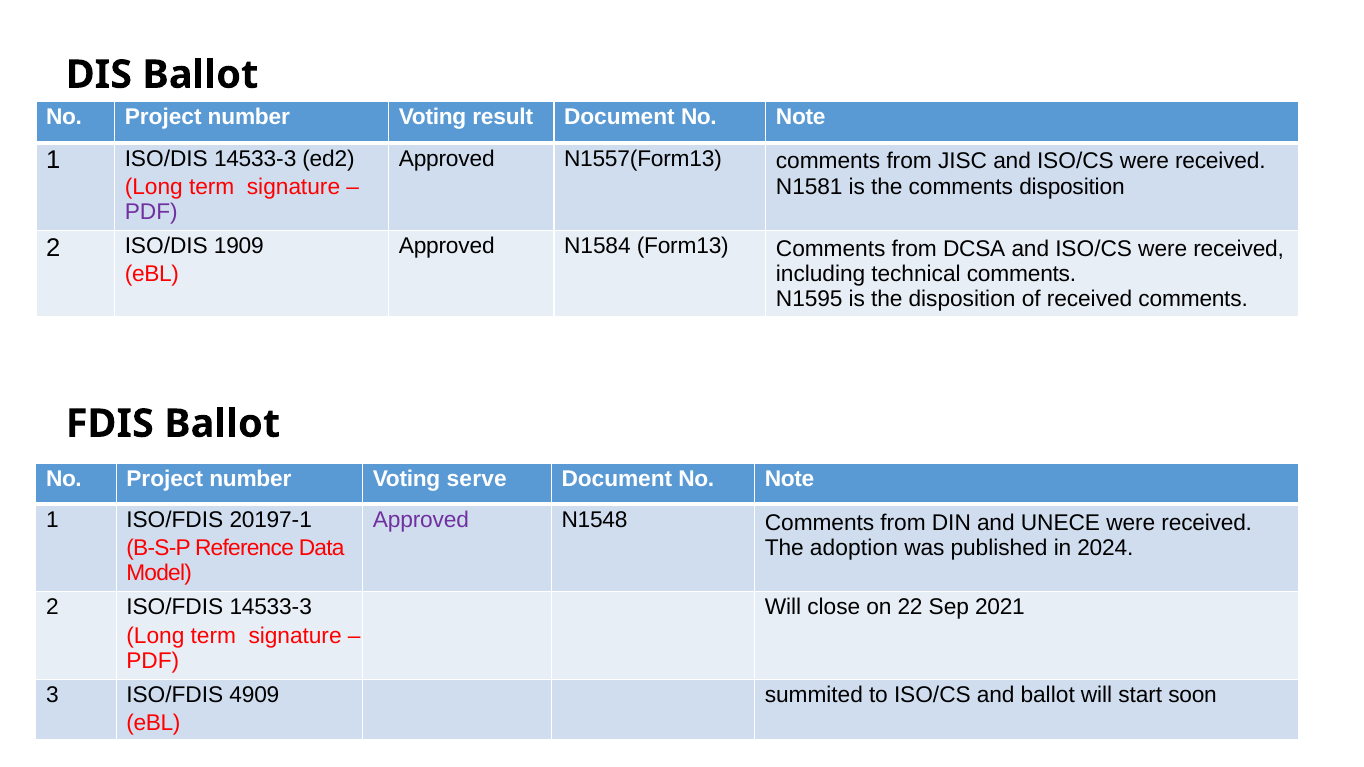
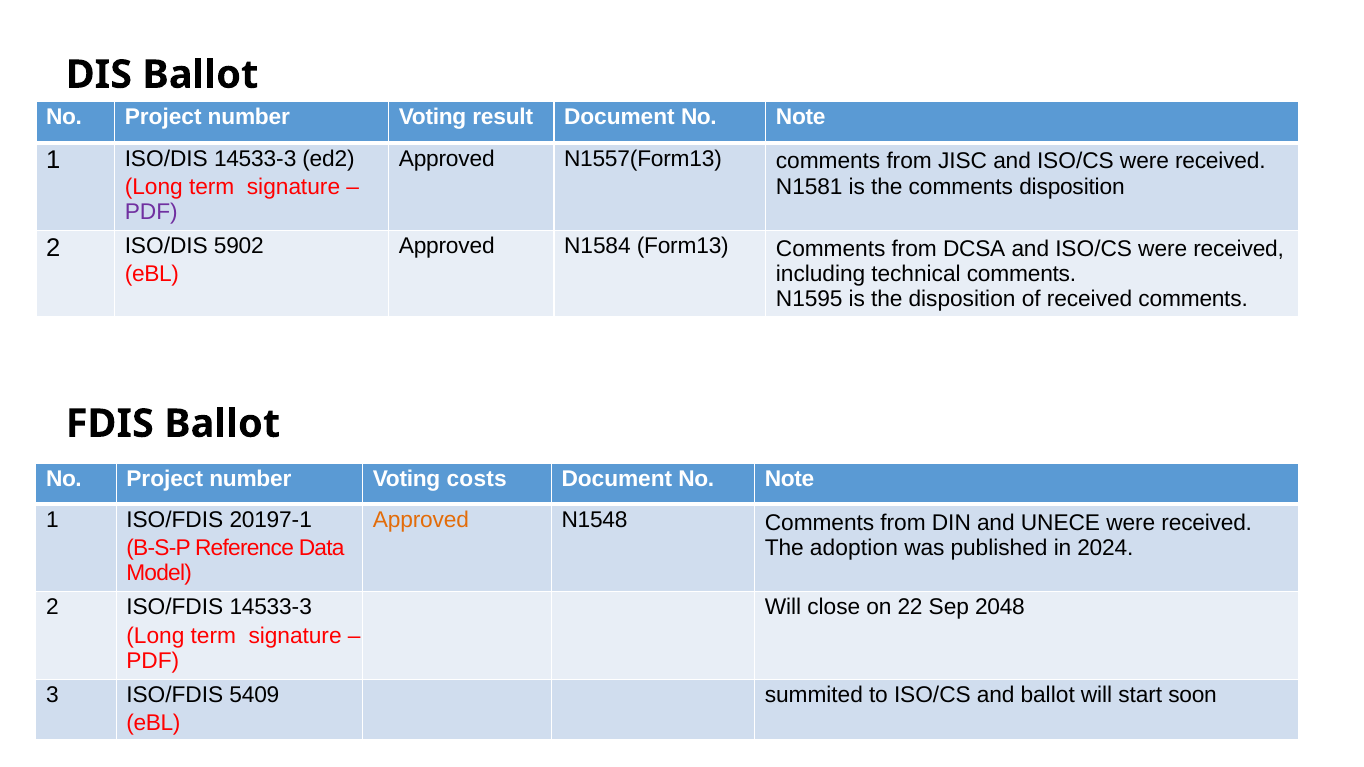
1909: 1909 -> 5902 (239, 246)
serve: serve -> costs (477, 479)
Approved colour: purple -> orange (421, 520)
2021: 2021 -> 2048 (1000, 608)
4909: 4909 -> 5409 (254, 695)
